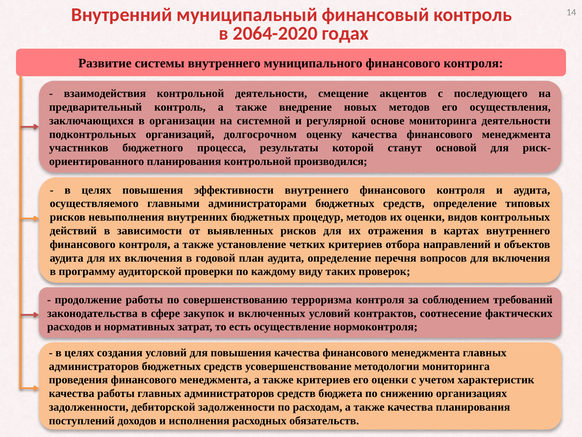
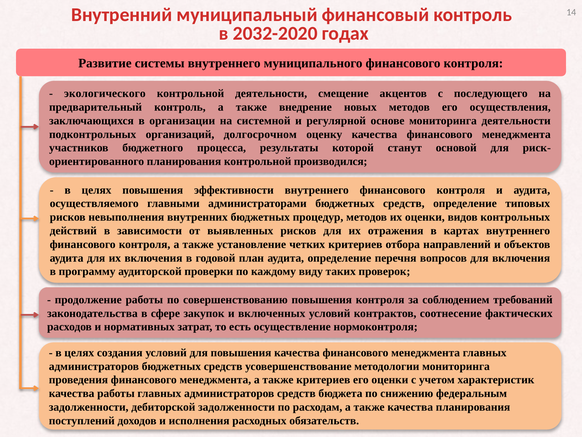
2064-2020: 2064-2020 -> 2032-2020 (275, 33)
взаимодействия: взаимодействия -> экологического (105, 93)
совершенствованию терроризма: терроризма -> повышения (322, 299)
организациях: организациях -> федеральным (472, 393)
